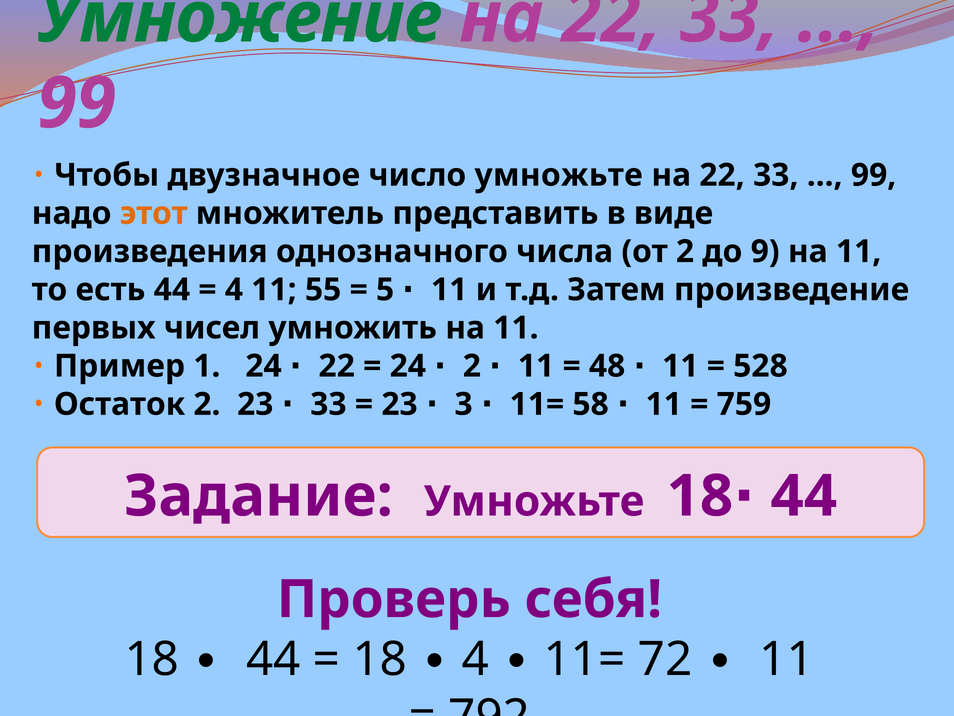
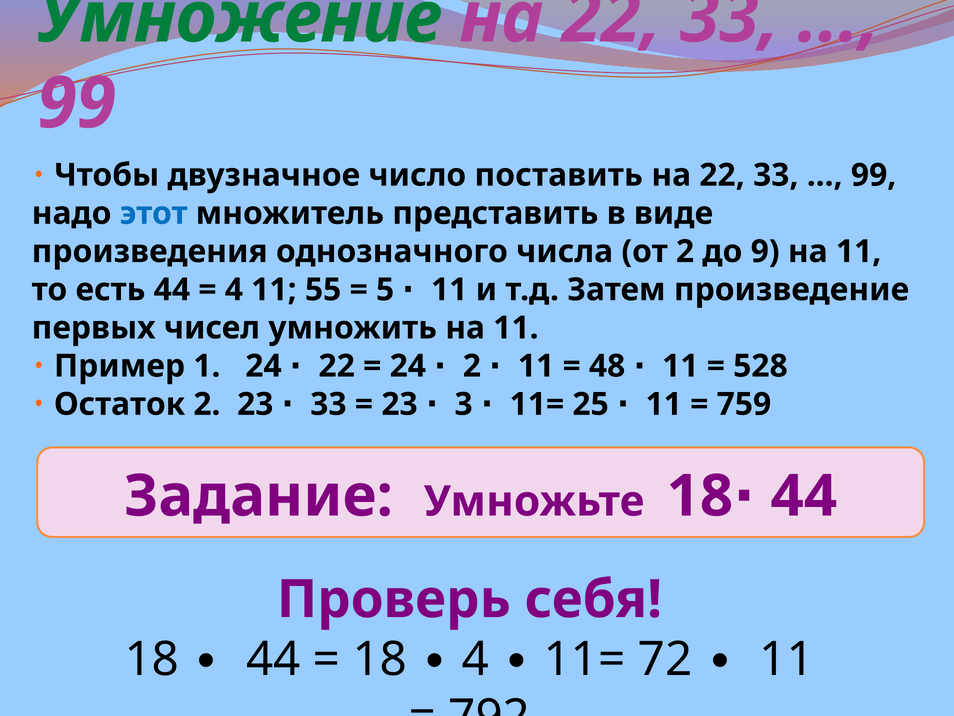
число умножьте: умножьте -> поставить (559, 175)
этот colour: orange -> blue (154, 213)
58: 58 -> 25 (591, 404)
